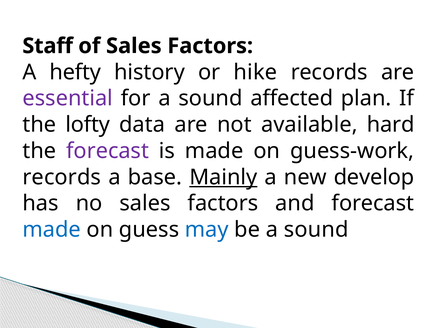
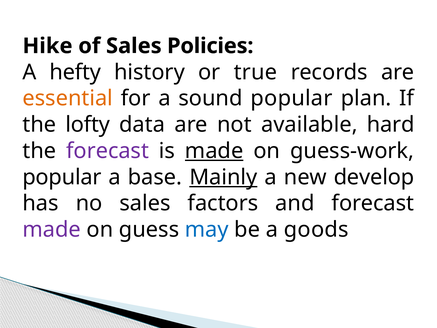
Staff: Staff -> Hike (48, 46)
of Sales Factors: Factors -> Policies (210, 46)
hike: hike -> true (255, 72)
essential colour: purple -> orange (68, 98)
sound affected: affected -> popular (292, 98)
made underline: none -> present (214, 151)
records: records -> popular (62, 177)
made colour: blue -> purple (52, 229)
be a sound: sound -> goods (316, 229)
